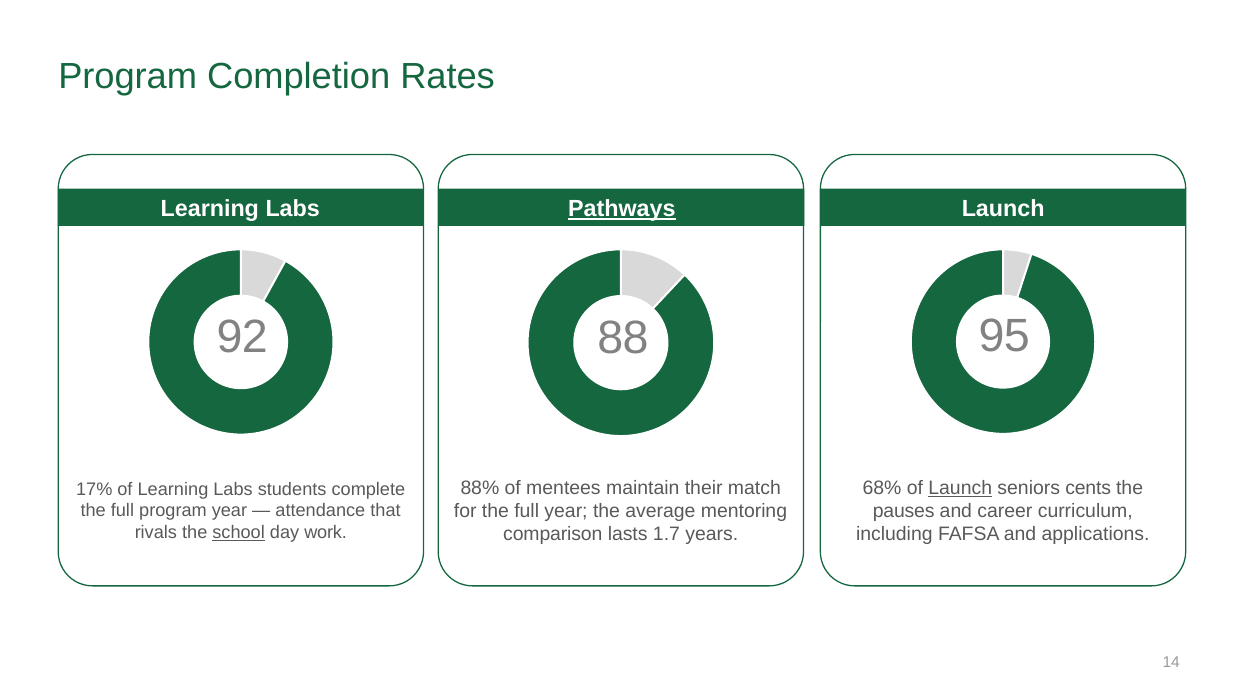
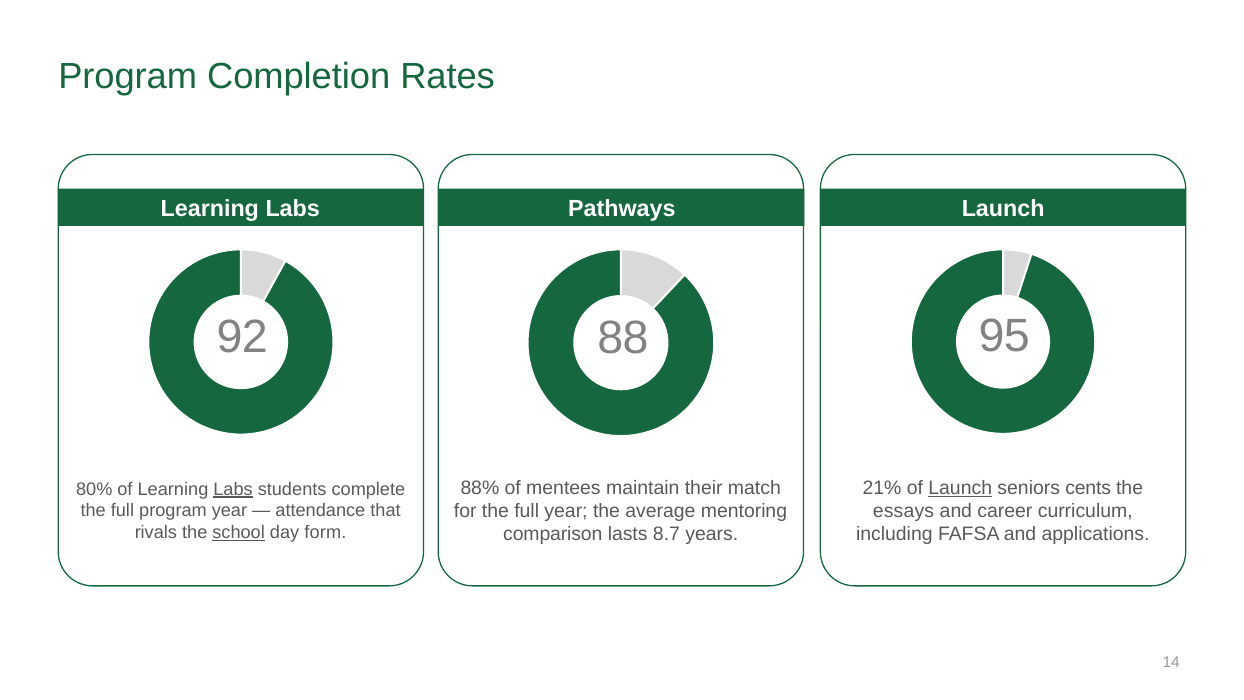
Pathways underline: present -> none (622, 209)
68%: 68% -> 21% (882, 488)
17%: 17% -> 80% (94, 489)
Labs underline: none -> present (233, 489)
pauses: pauses -> essays (904, 511)
work: work -> form (325, 533)
1.7: 1.7 -> 8.7 (666, 534)
